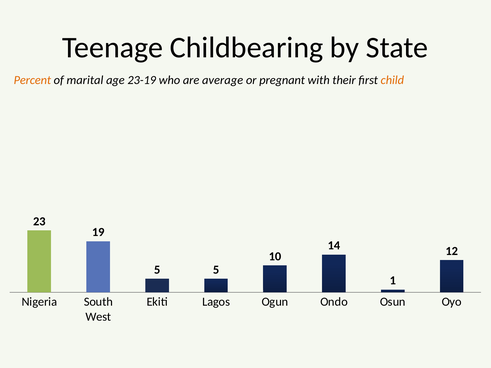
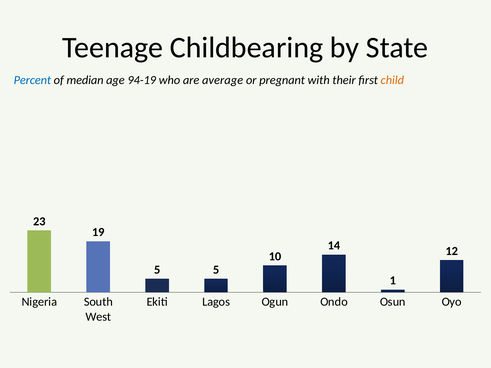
Percent colour: orange -> blue (32, 80)
marital: marital -> median (85, 80)
23-19: 23-19 -> 94-19 (142, 80)
